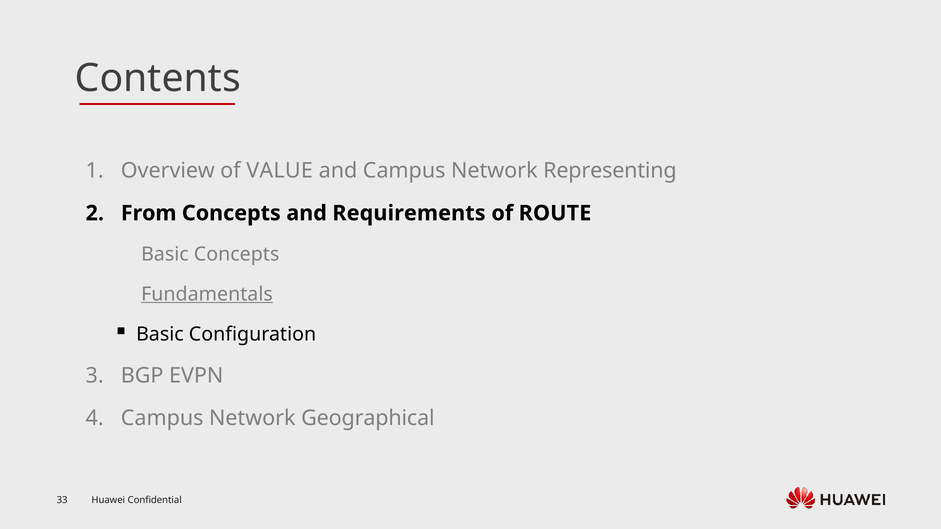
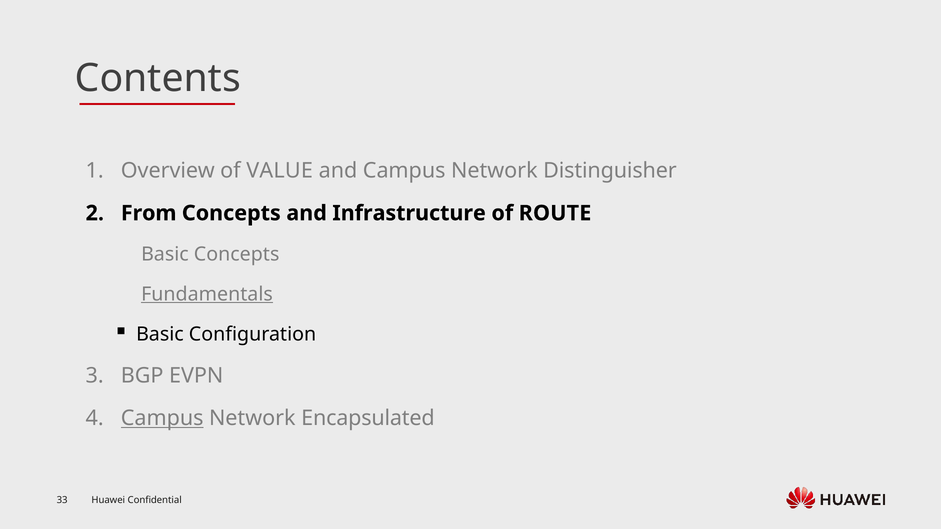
Representing: Representing -> Distinguisher (610, 171)
Requirements: Requirements -> Infrastructure (409, 213)
Campus underline: none -> present (162, 419)
Geographical: Geographical -> Encapsulated (368, 419)
